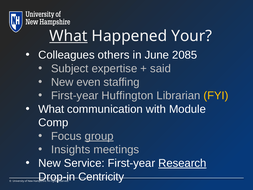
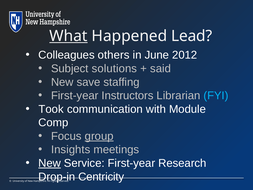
Your: Your -> Lead (192, 36)
2085: 2085 -> 2012 (185, 55)
expertise: expertise -> solutions (114, 68)
even: even -> save (89, 82)
Huffington: Huffington -> Instructors (128, 95)
FYI colour: yellow -> light blue (216, 95)
What: What -> Took (51, 109)
New underline: none -> present (50, 163)
Research underline: present -> none (182, 163)
